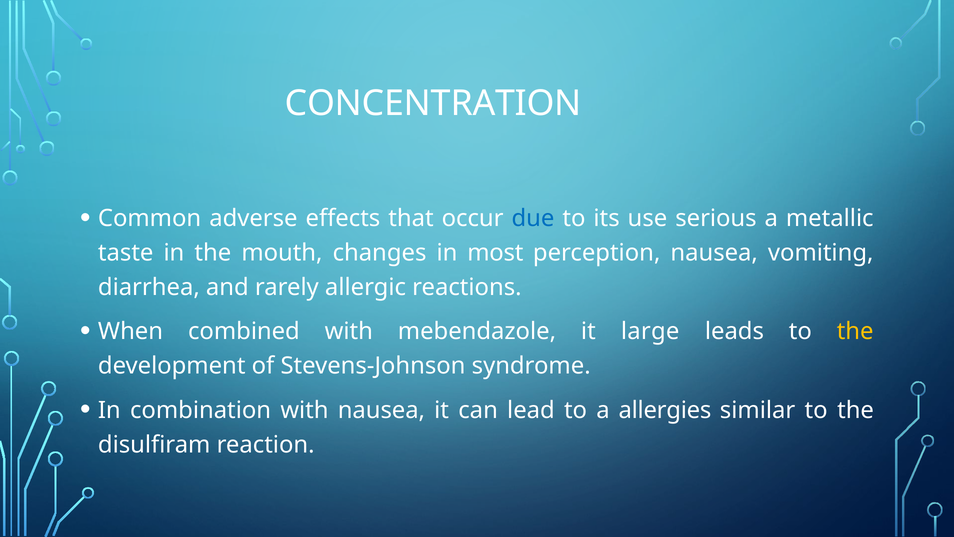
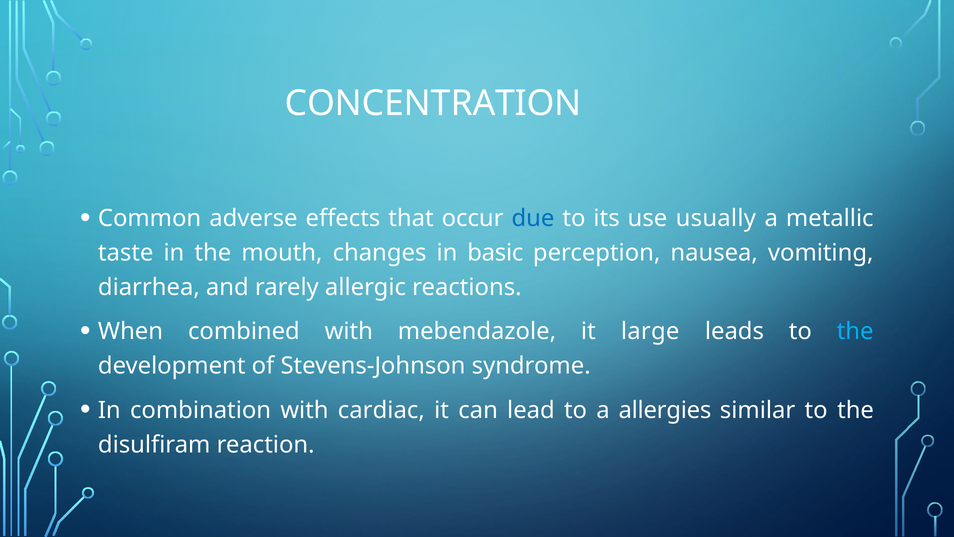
serious: serious -> usually (716, 218)
most: most -> basic (495, 253)
the colour: yellow -> light blue (855, 331)
with nausea: nausea -> cardiac (381, 410)
